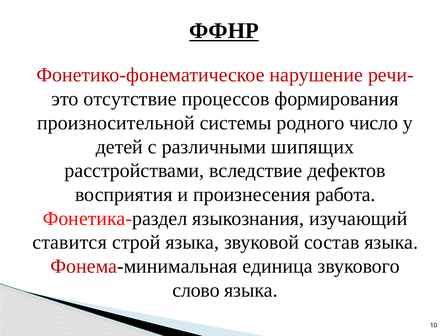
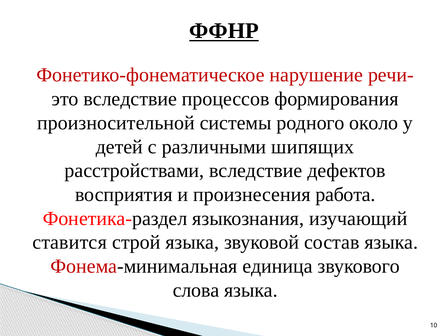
отсутствие: отсутствие -> вследствие (130, 99)
число: число -> около (374, 123)
слово: слово -> слова (196, 290)
